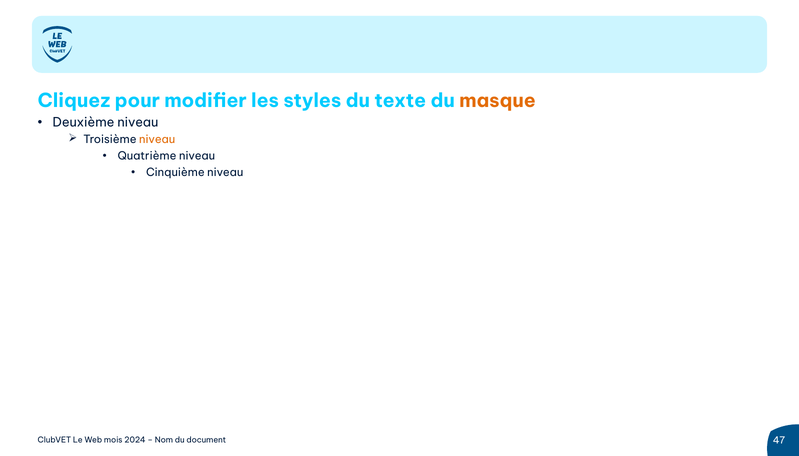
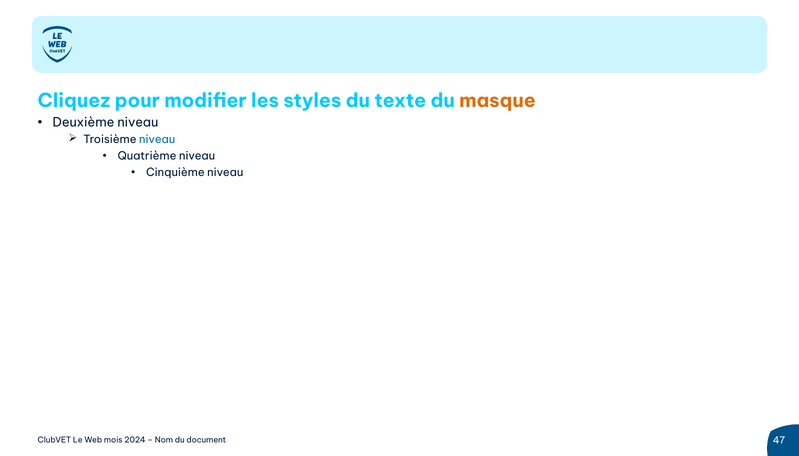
niveau colour: orange -> blue (157, 140)
